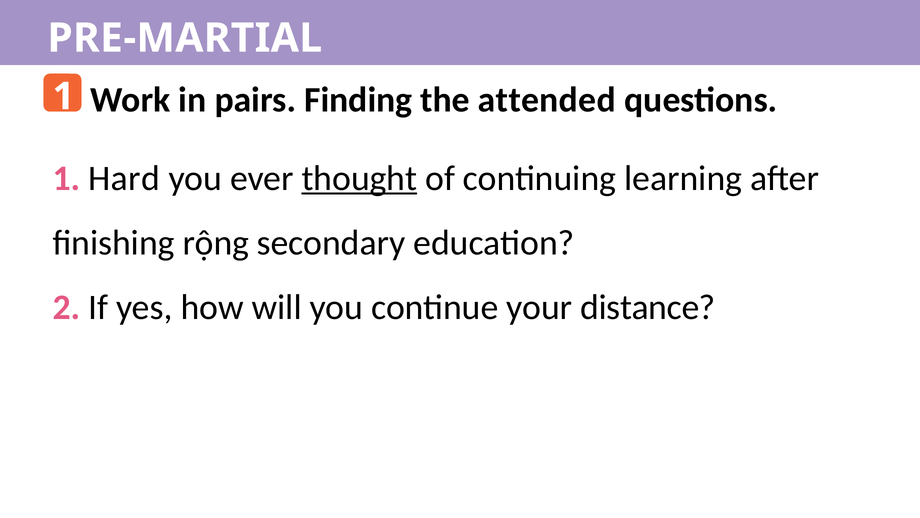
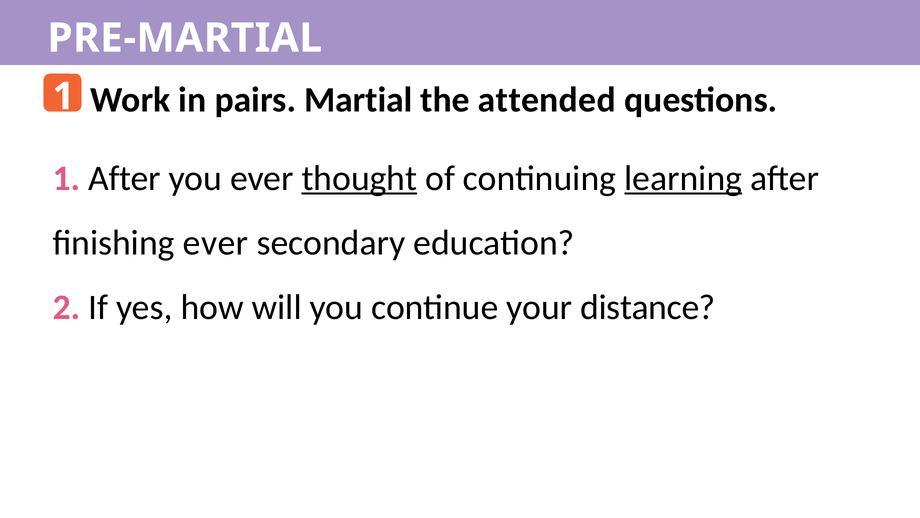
Finding: Finding -> Martial (358, 100)
1 Hard: Hard -> After (125, 178)
learning underline: none -> present (683, 178)
finishing rộng: rộng -> ever (216, 243)
